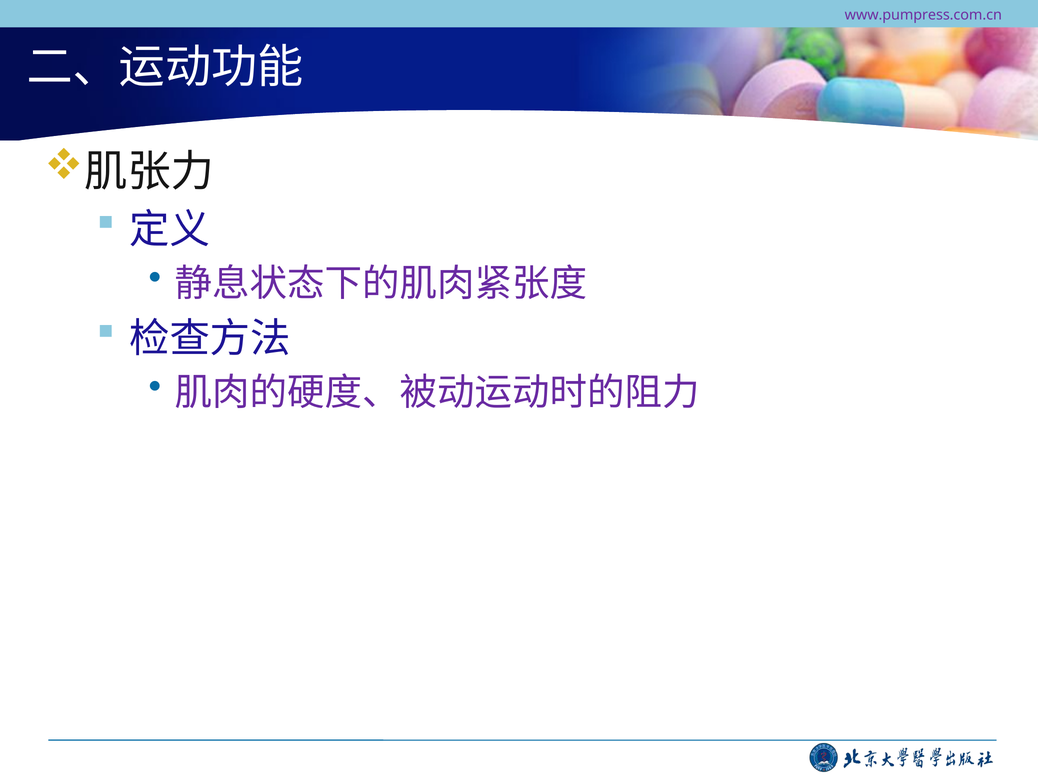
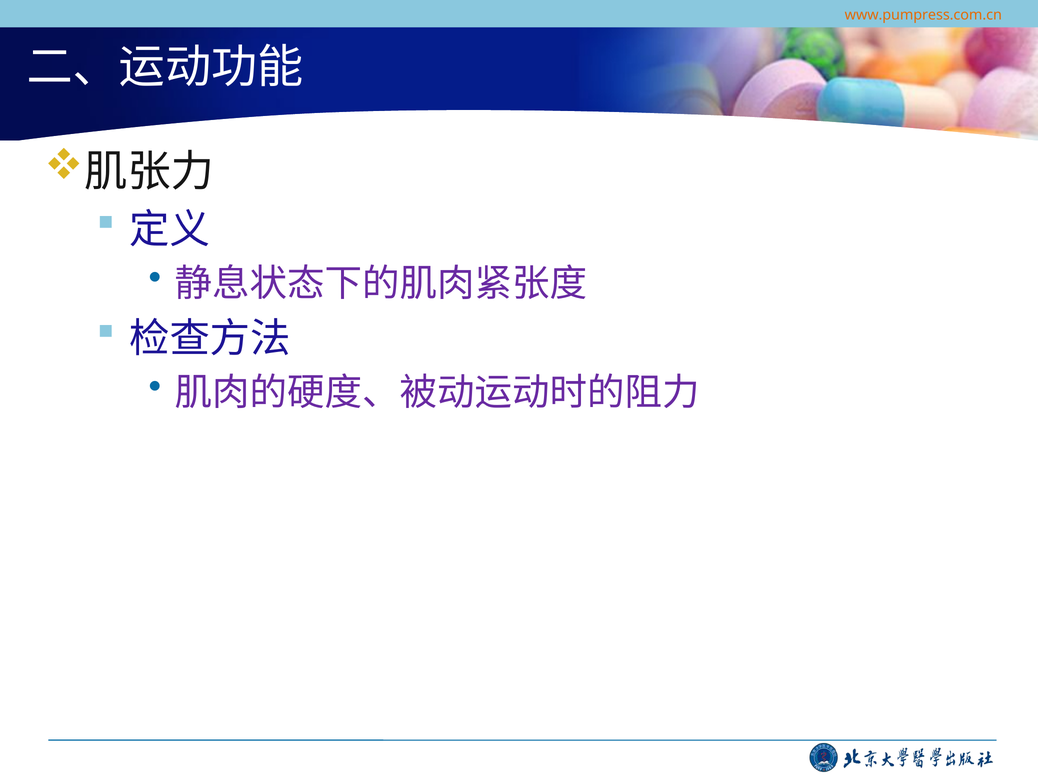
www.pumpress.com.cn colour: purple -> orange (923, 15)
